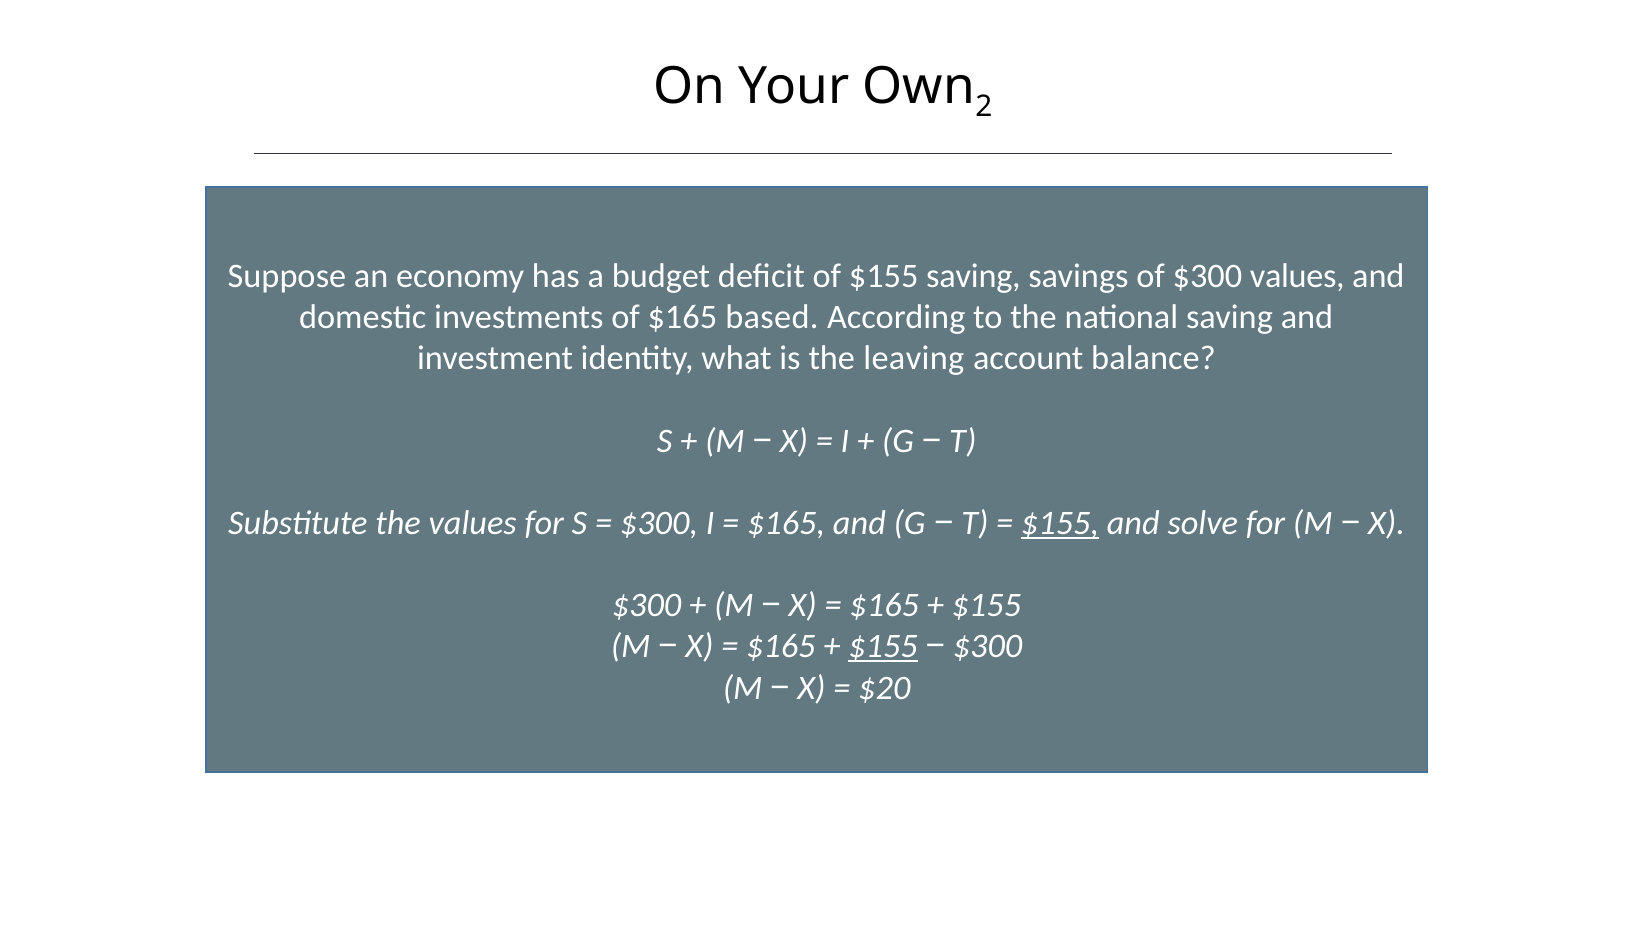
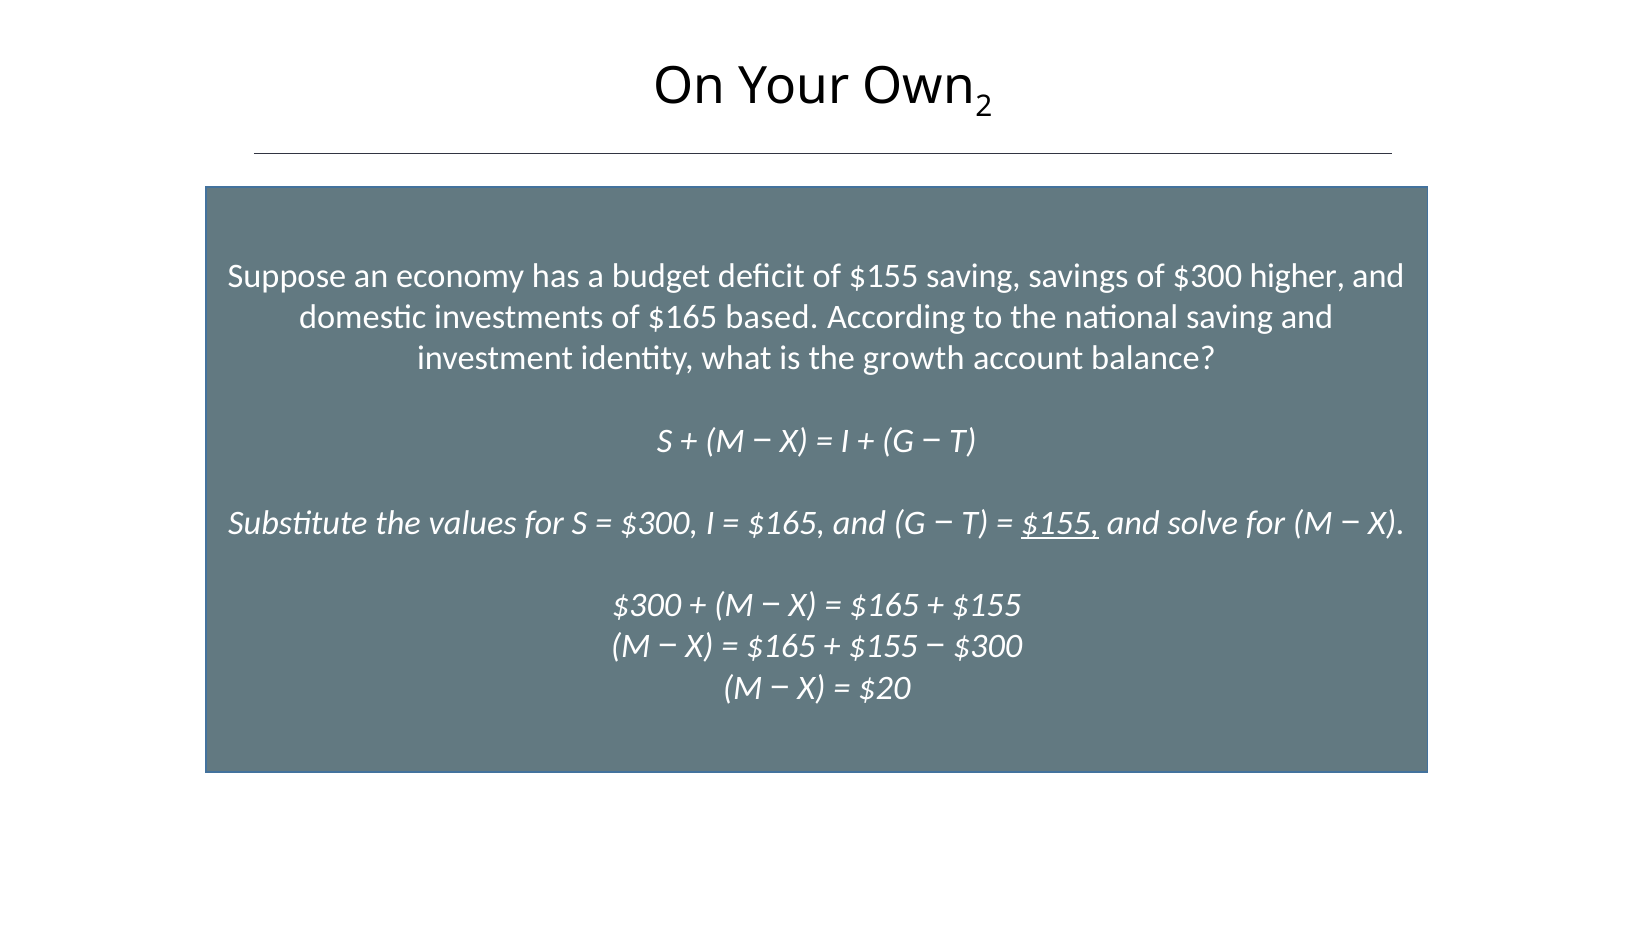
$300 values: values -> higher (1297, 276)
leaving: leaving -> growth (914, 358)
$155 underline: present -> none (883, 647)
